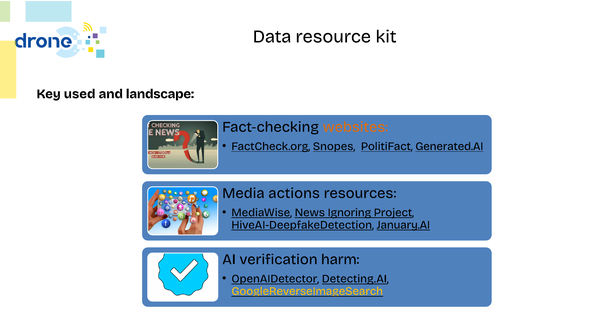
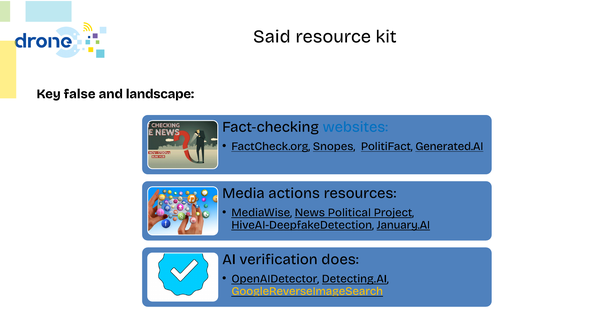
Data: Data -> Said (272, 36)
used: used -> false (80, 94)
websites colour: orange -> blue (355, 127)
Ignoring: Ignoring -> Political (349, 212)
harm: harm -> does (340, 259)
